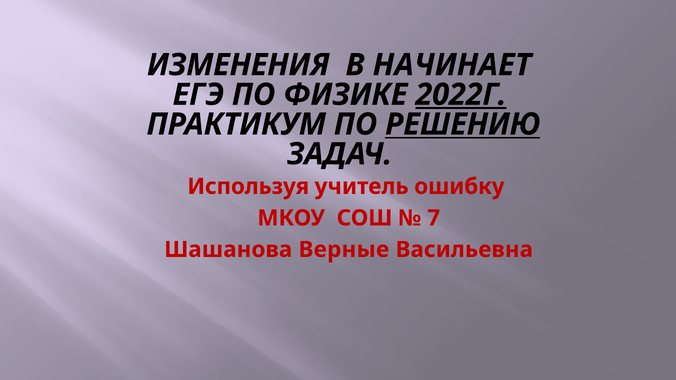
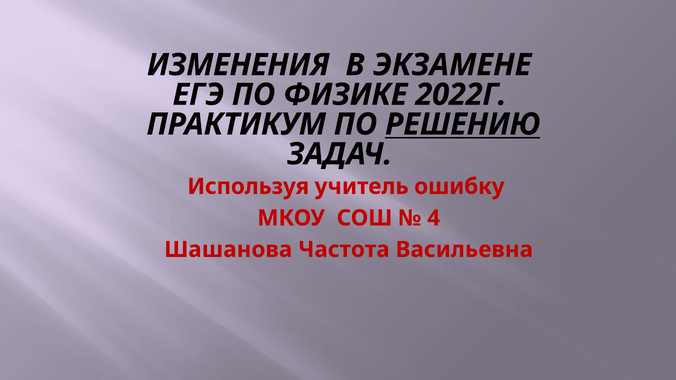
НАЧИНАЕТ: НАЧИНАЕТ -> ЭКЗАМЕНЕ (452, 65)
2022Г underline: present -> none (461, 95)
7: 7 -> 4 (434, 218)
Верные: Верные -> Частота (344, 250)
